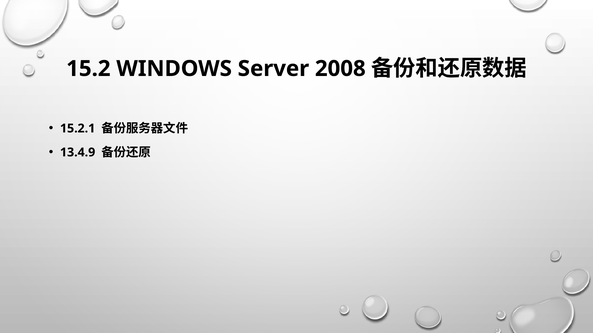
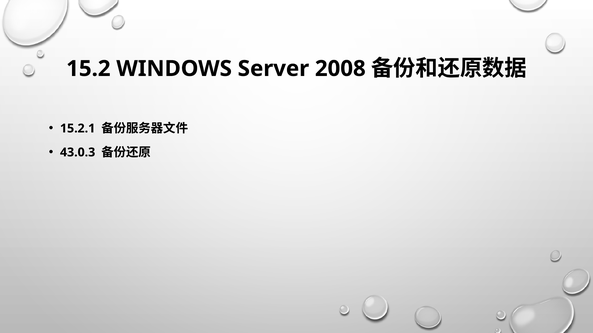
13.4.9: 13.4.9 -> 43.0.3 (78, 153)
